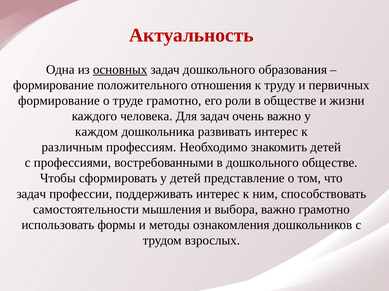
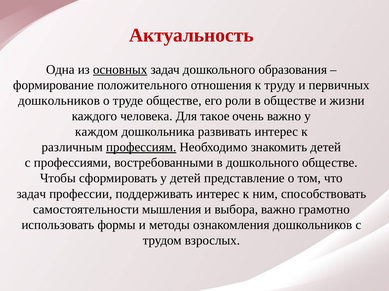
формирование: формирование -> дошкольников (59, 101)
труде грамотно: грамотно -> обществе (174, 101)
Для задач: задач -> такое (215, 116)
профессиям underline: none -> present (141, 148)
